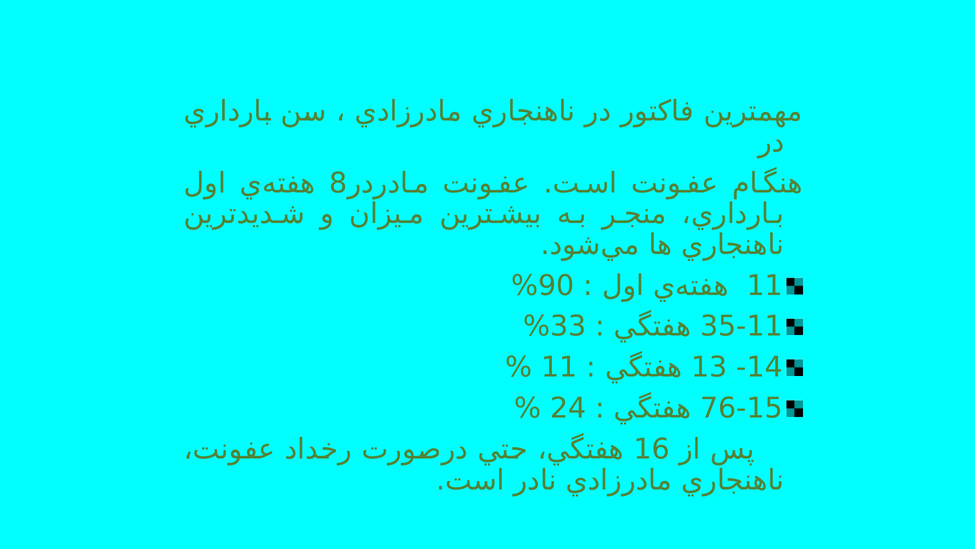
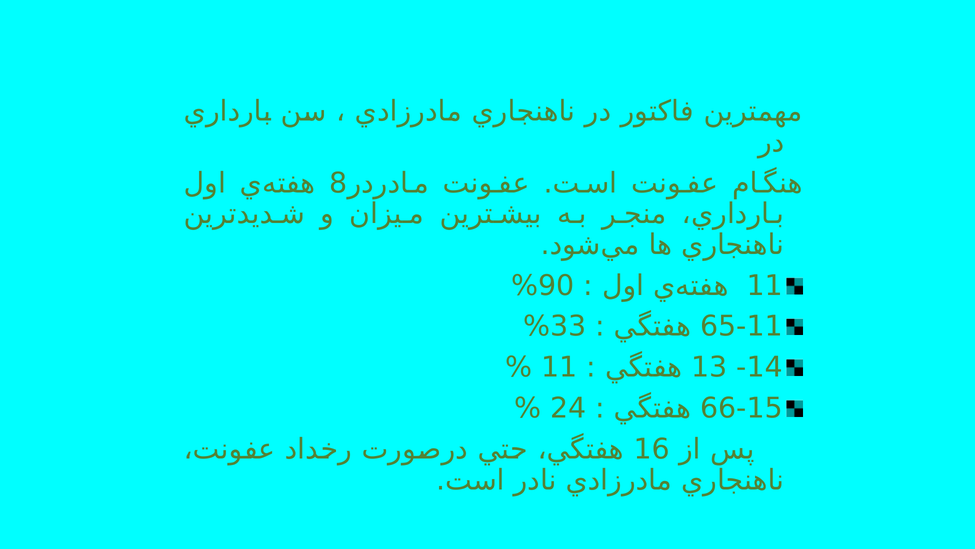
35-11: 35-11 -> 65-11 (741, 326)
76-15: 76-15 -> 66-15 (741, 408)
